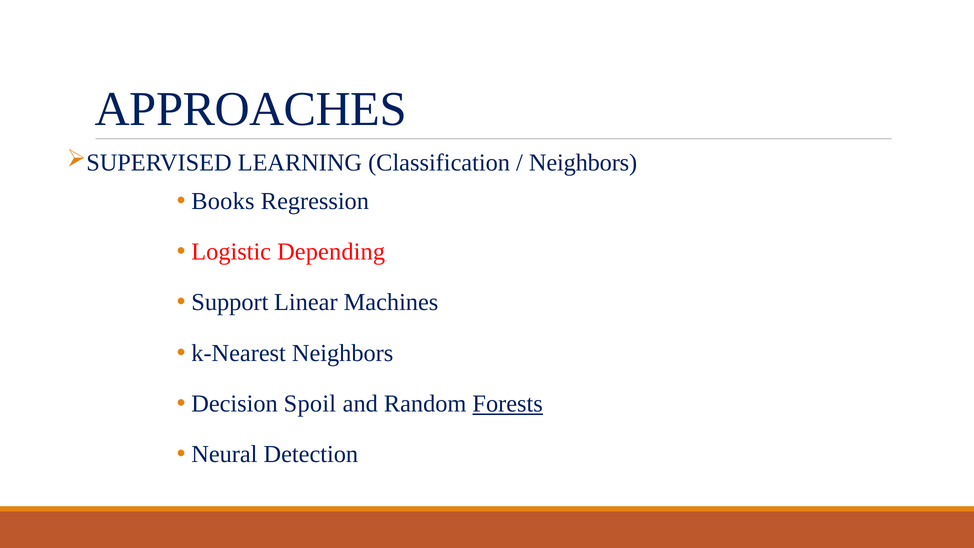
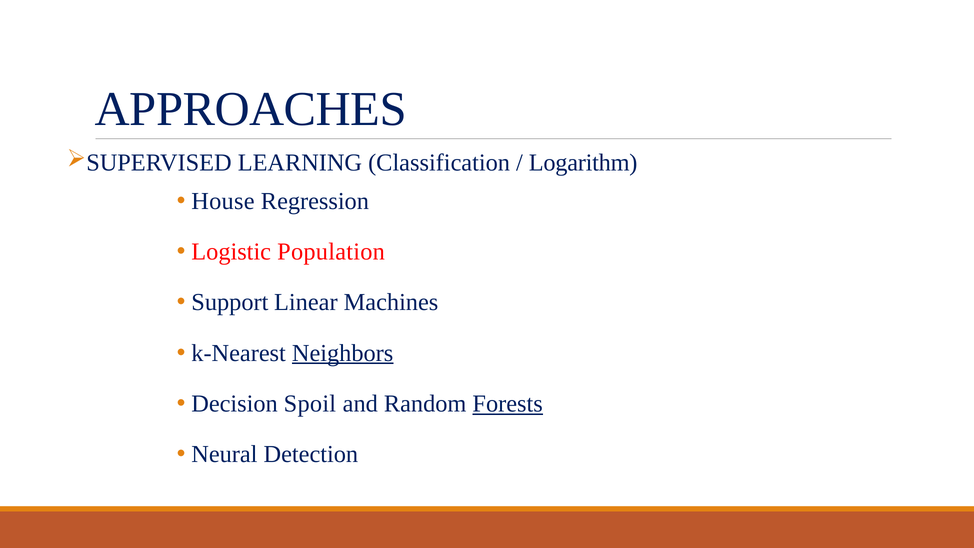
Neighbors: Neighbors -> Logarithm (583, 163)
Books: Books -> House (223, 201)
Depending: Depending -> Population (331, 252)
Neighbors underline: none -> present (343, 353)
